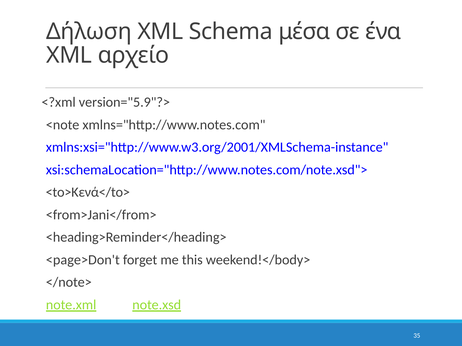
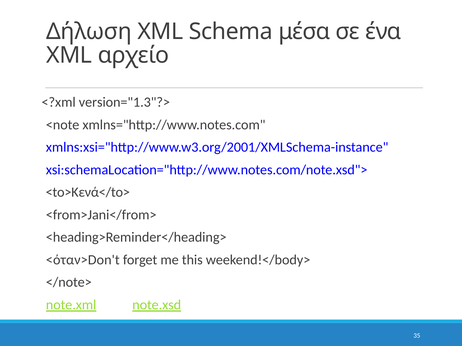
version="5.9"?>: version="5.9"?> -> version="1.3"?> (124, 102)
<page>Don't: <page>Don't -> <όταν>Don't (83, 260)
